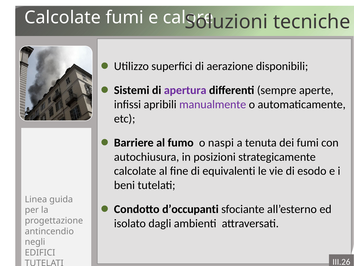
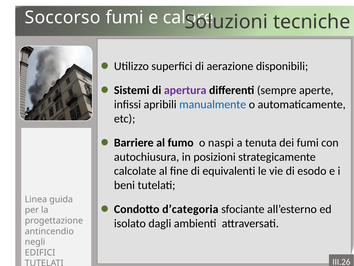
Calcolate: Calcolate -> Soccorso (63, 17)
manualmente colour: purple -> blue (213, 104)
d’occupanti: d’occupanti -> d’categoria (190, 209)
